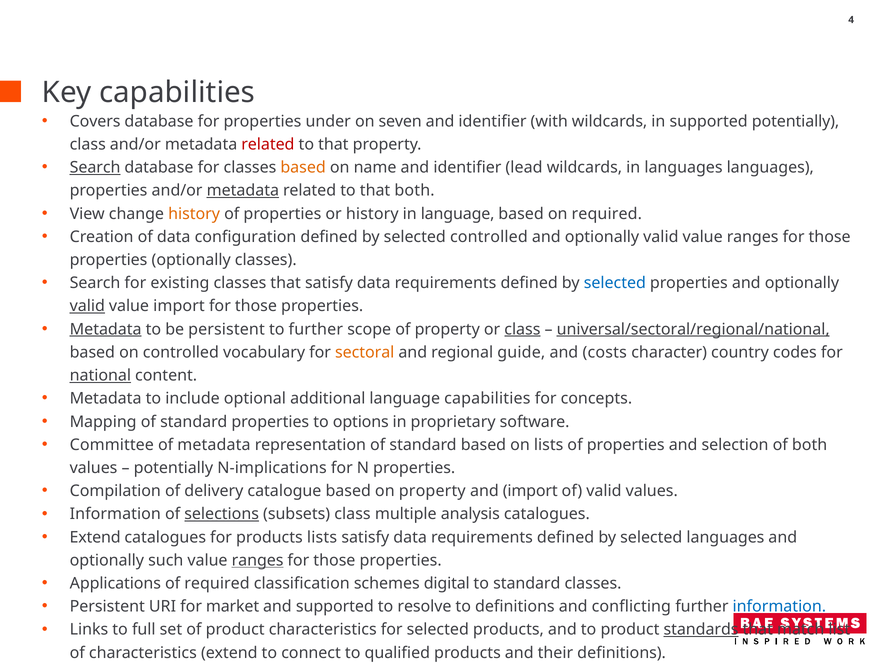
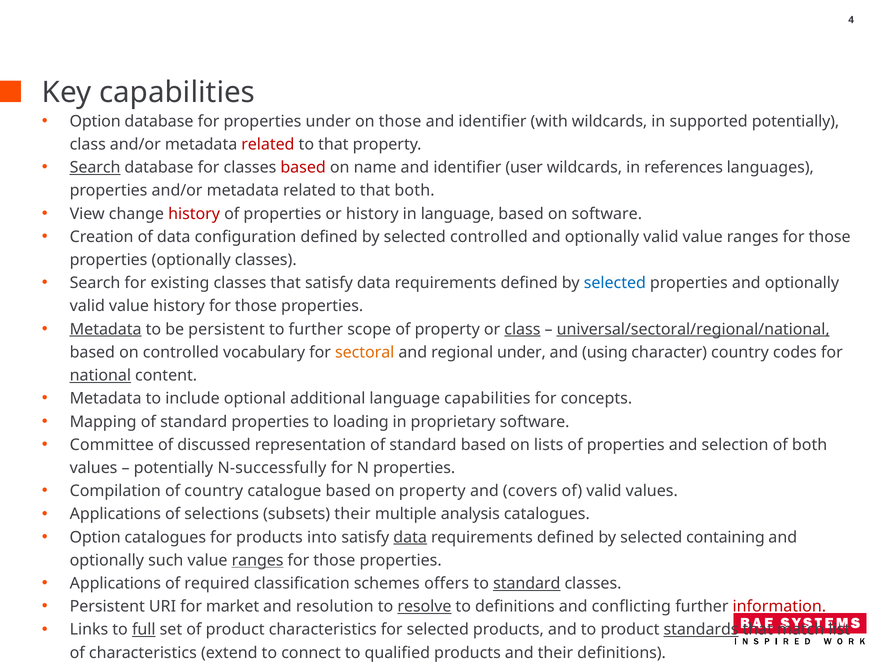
Covers: Covers -> Option (95, 121)
on seven: seven -> those (400, 121)
based colour: orange -> red (303, 168)
lead: lead -> user (524, 168)
in languages: languages -> references (684, 168)
metadata underline: present -> none (243, 191)
history colour: orange -> red (194, 214)
on required: required -> software (607, 214)
valid underline: present -> none (87, 306)
value import: import -> history (179, 306)
regional guide: guide -> under (521, 352)
costs: costs -> using (605, 352)
options: options -> loading (361, 422)
of metadata: metadata -> discussed (214, 445)
N-implications: N-implications -> N-successfully (272, 468)
of delivery: delivery -> country (214, 491)
and import: import -> covers (530, 491)
Information: Information -> Applications (115, 514)
selections underline: present -> none (222, 514)
subsets class: class -> their (352, 514)
Extend: Extend -> Option (95, 537)
products lists: lists -> into (322, 537)
data underline: none -> present (410, 537)
selected languages: languages -> containing (726, 537)
digital: digital -> offers (447, 583)
standard underline: none -> present (527, 583)
and supported: supported -> resolution (335, 607)
resolve underline: none -> present (424, 607)
information colour: blue -> red (779, 607)
full underline: none -> present (144, 630)
